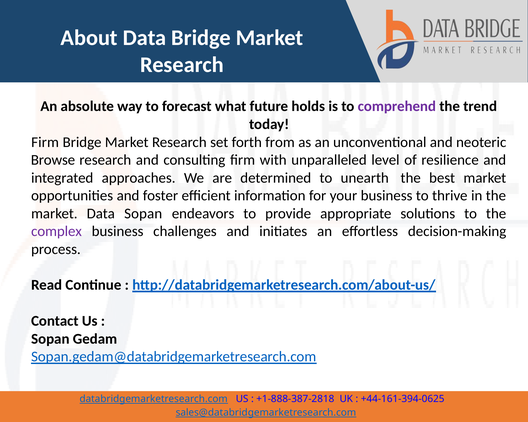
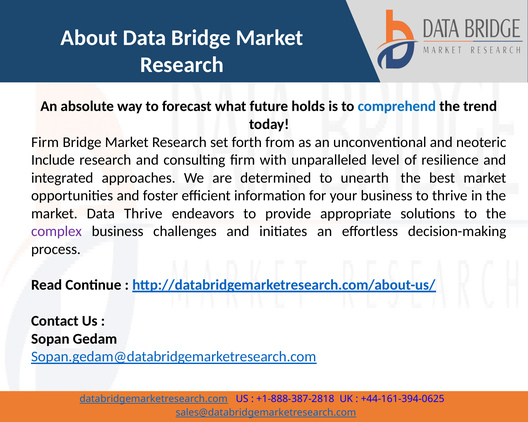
comprehend colour: purple -> blue (397, 107)
Browse: Browse -> Include (53, 160)
Data Sopan: Sopan -> Thrive (143, 214)
